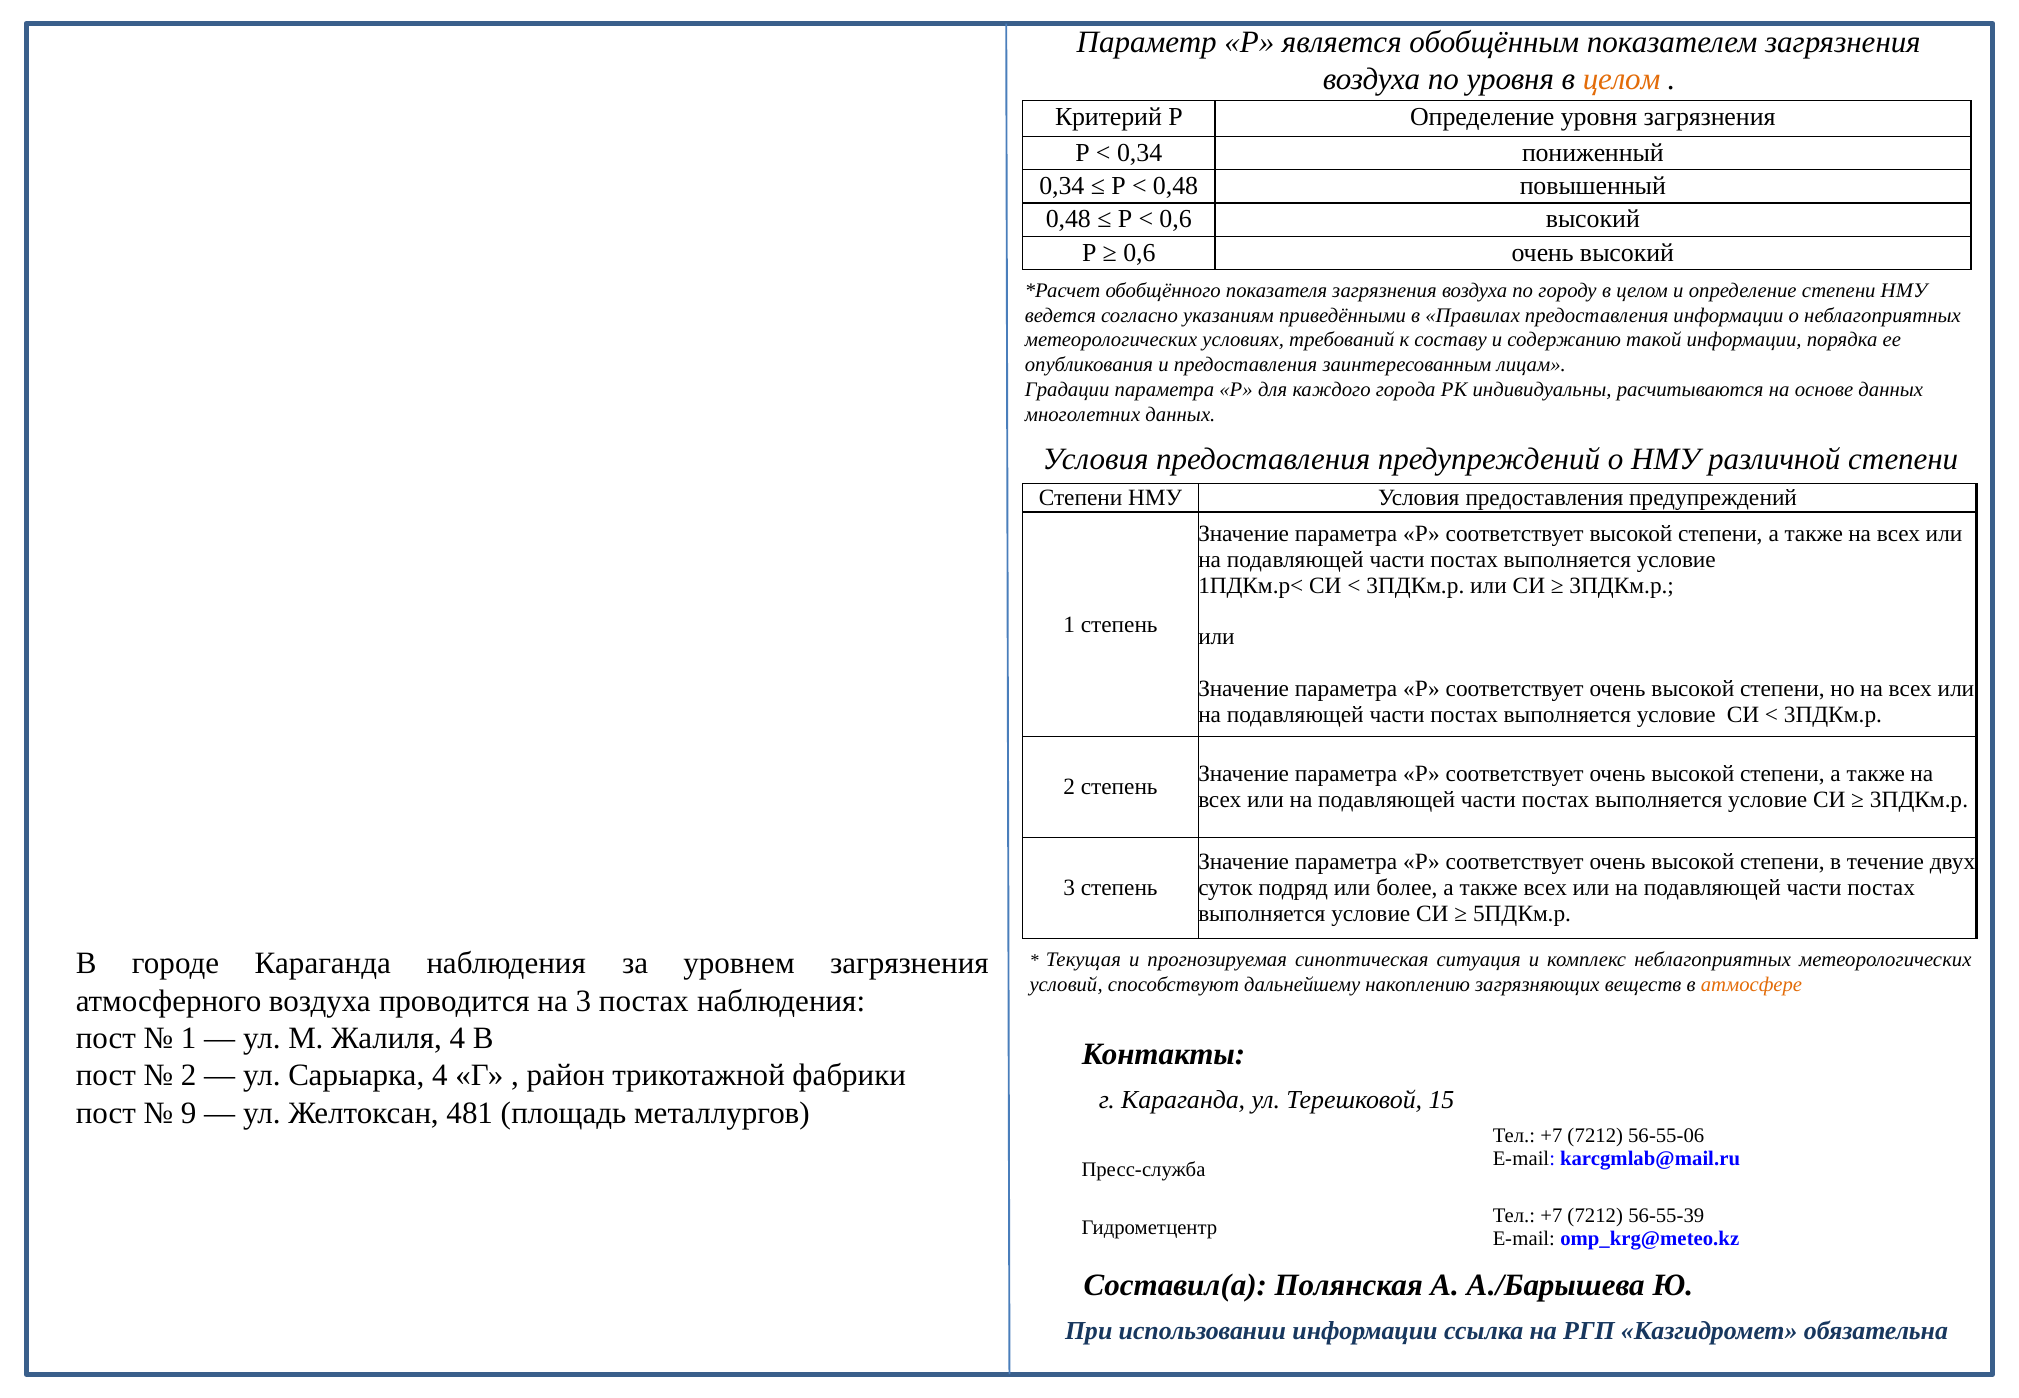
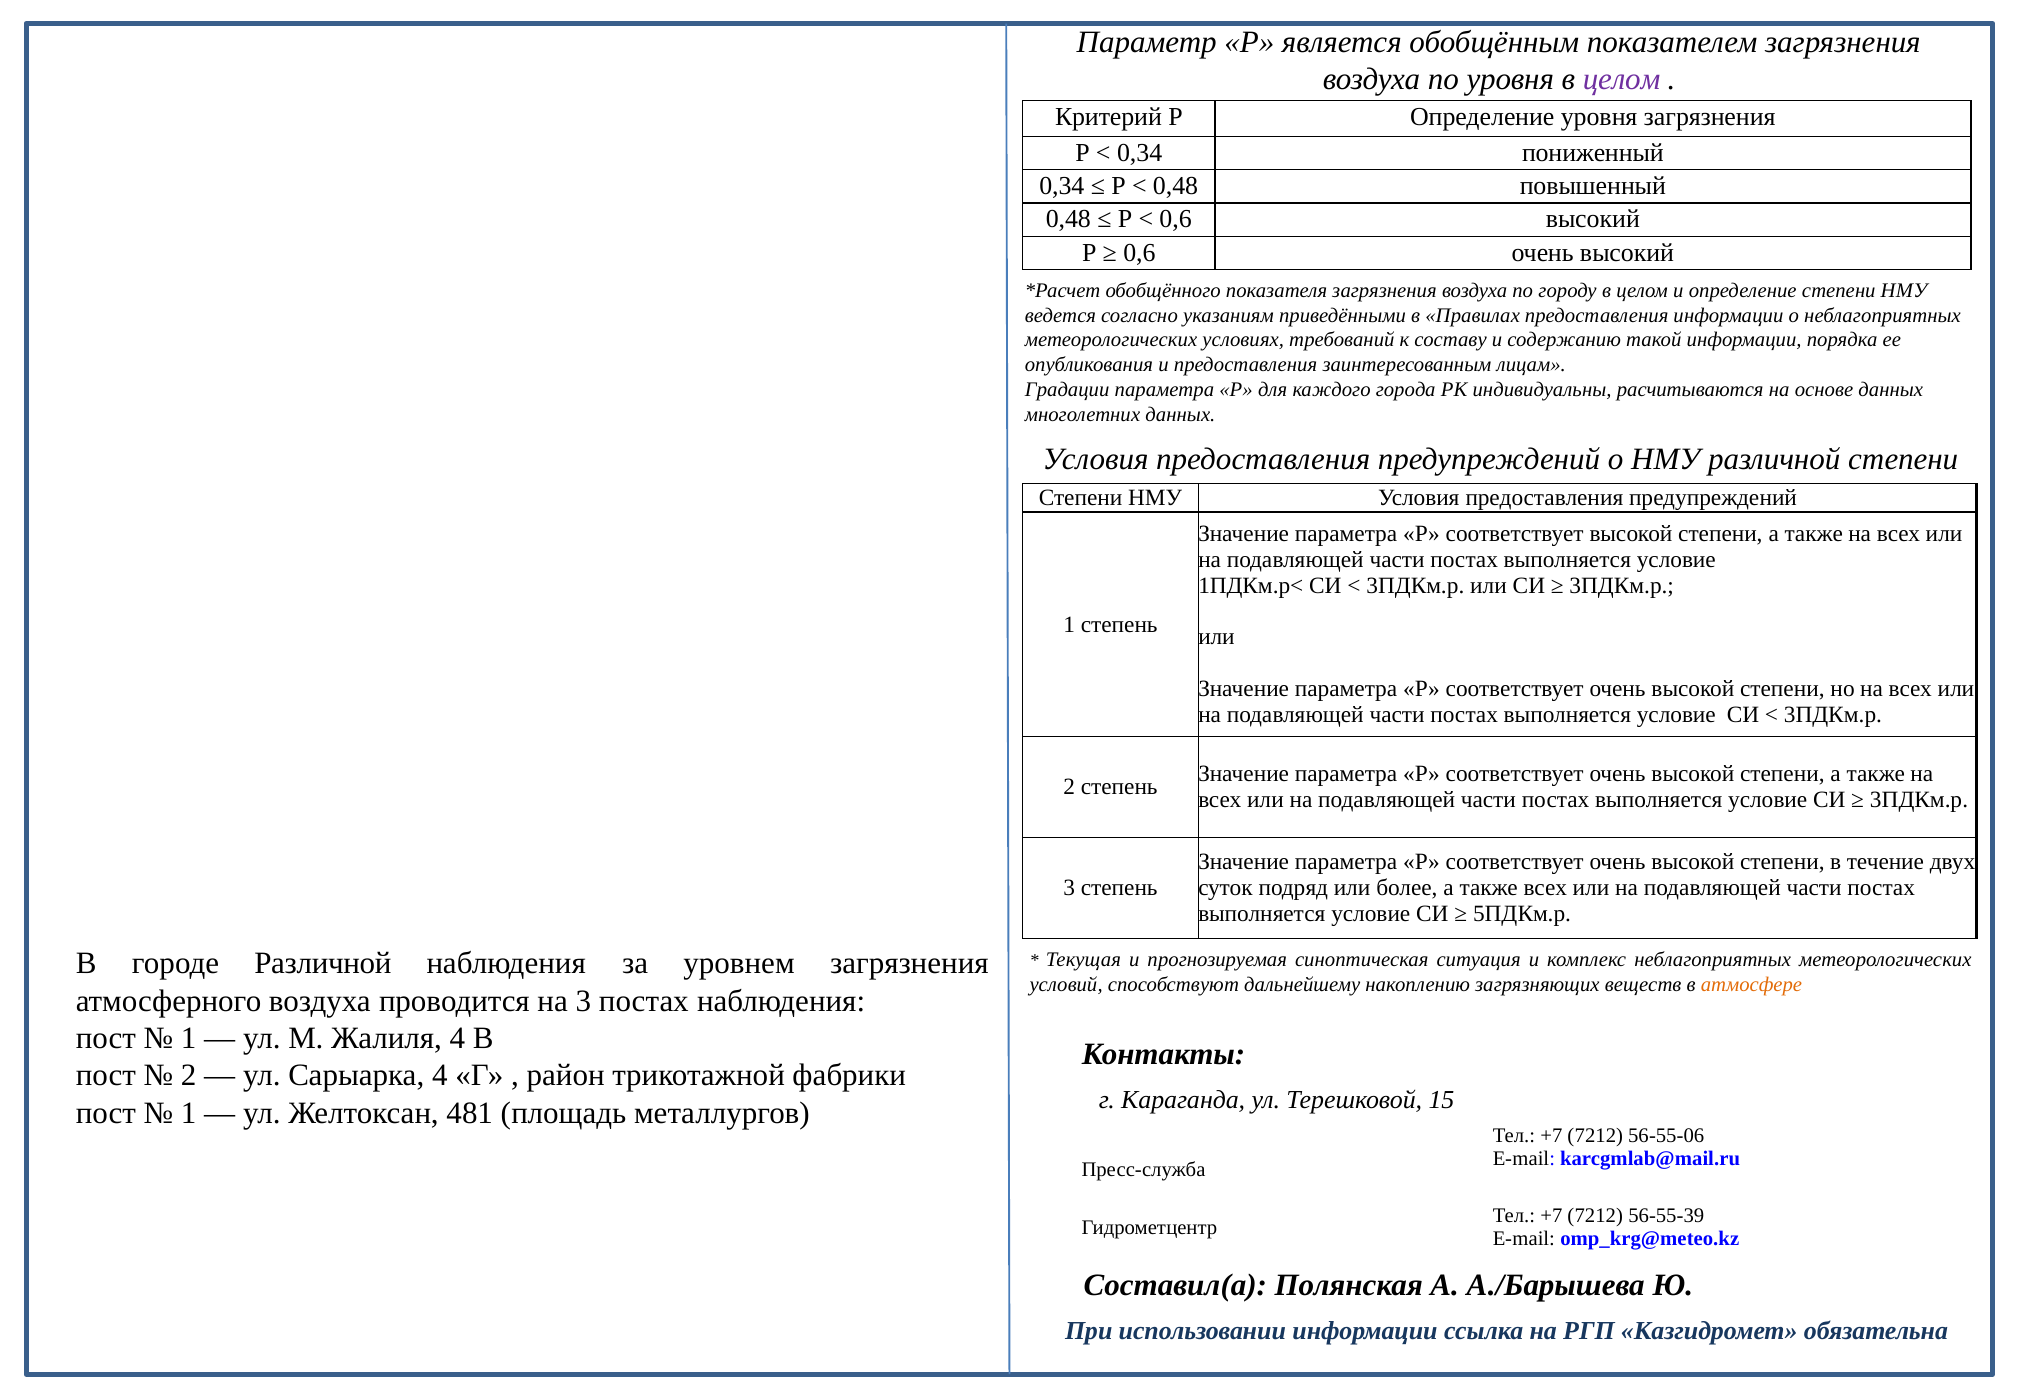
целом colour: orange -> purple (1622, 80)
городе Караганда: Караганда -> Различной (323, 964)
9: 9 -> 1 (189, 1113)
